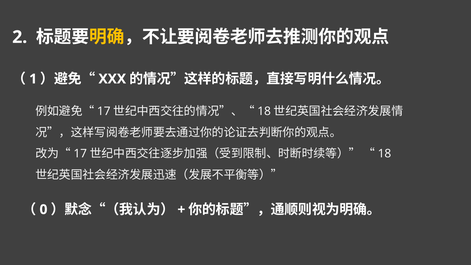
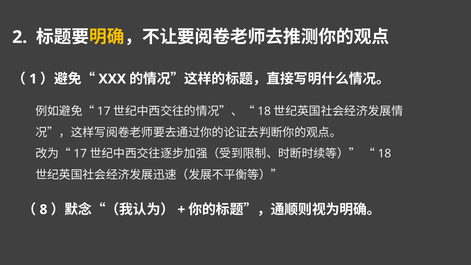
0: 0 -> 8 (43, 209)
